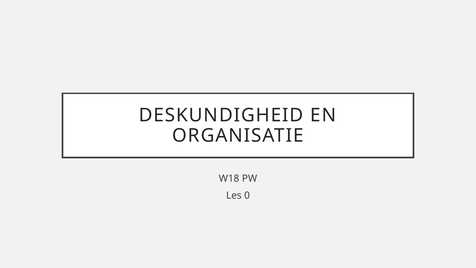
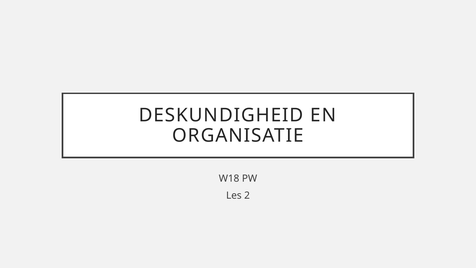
0: 0 -> 2 (247, 195)
